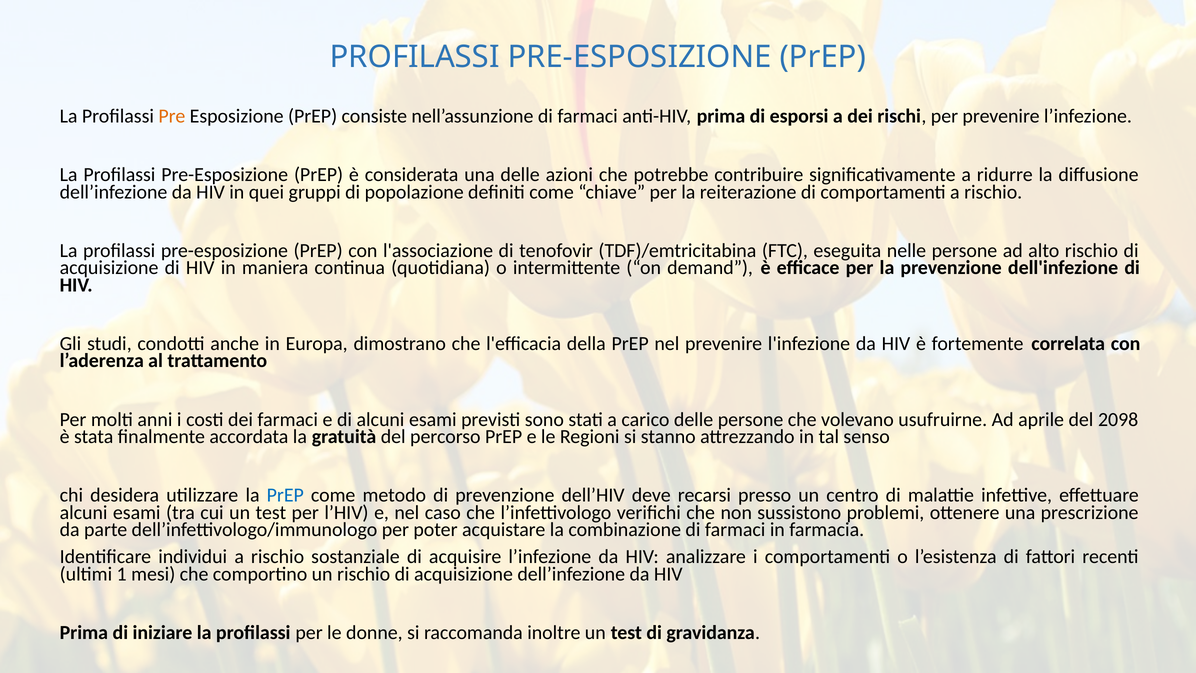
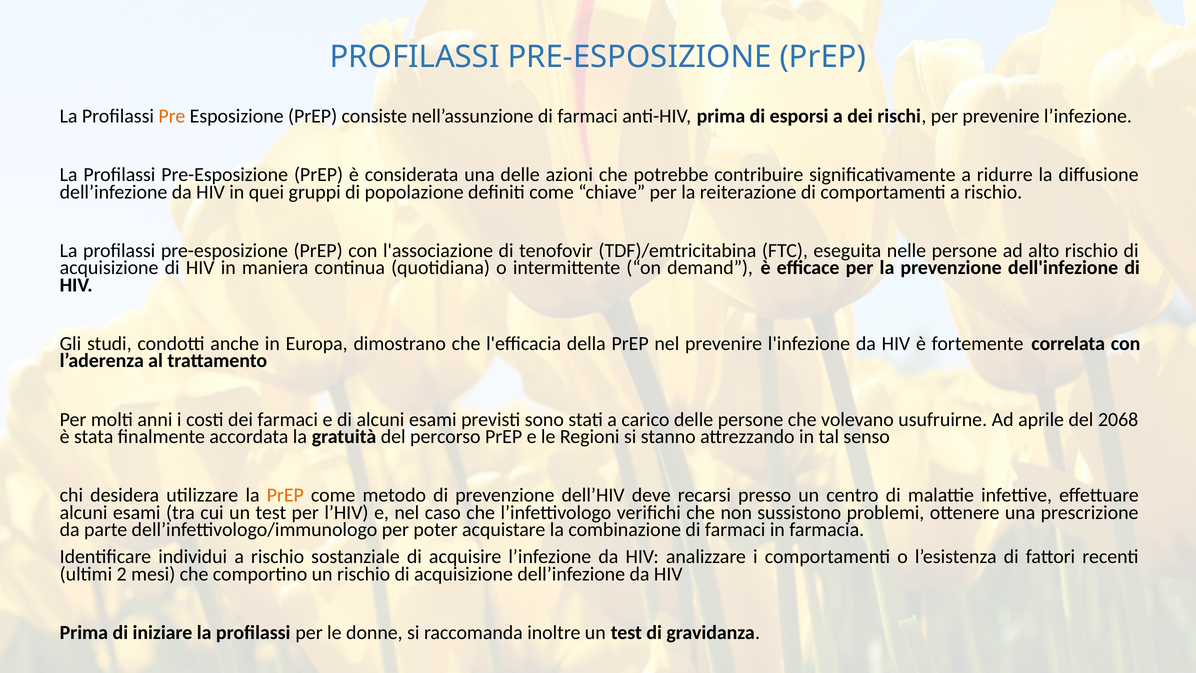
2098: 2098 -> 2068 (1118, 419)
PrEP colour: blue -> orange (285, 495)
1: 1 -> 2 (122, 574)
